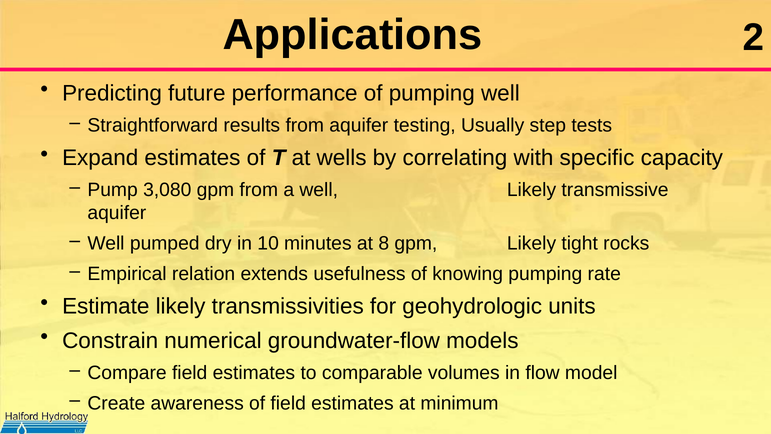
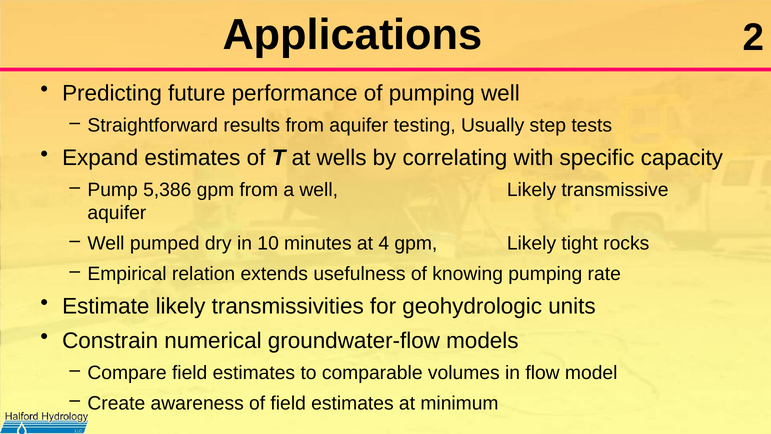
3,080: 3,080 -> 5,386 (167, 190)
8: 8 -> 4 (384, 243)
